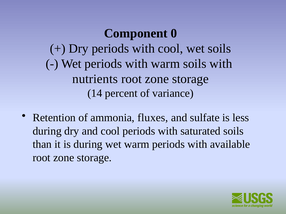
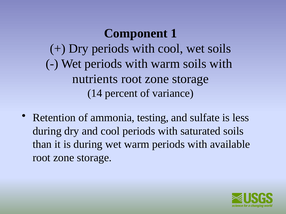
0: 0 -> 1 (174, 33)
fluxes: fluxes -> testing (153, 118)
